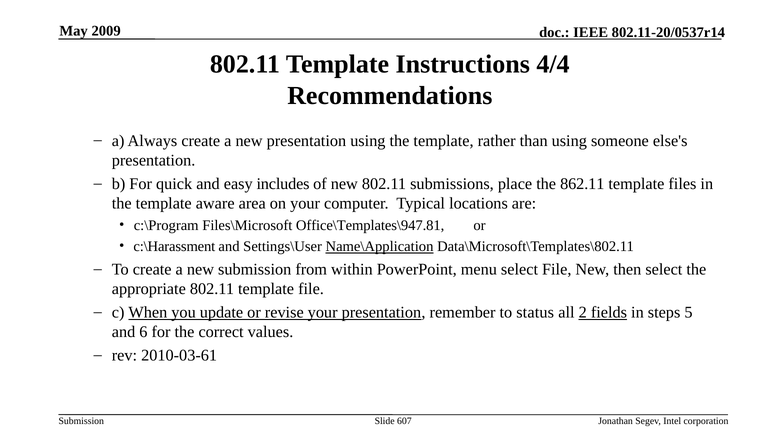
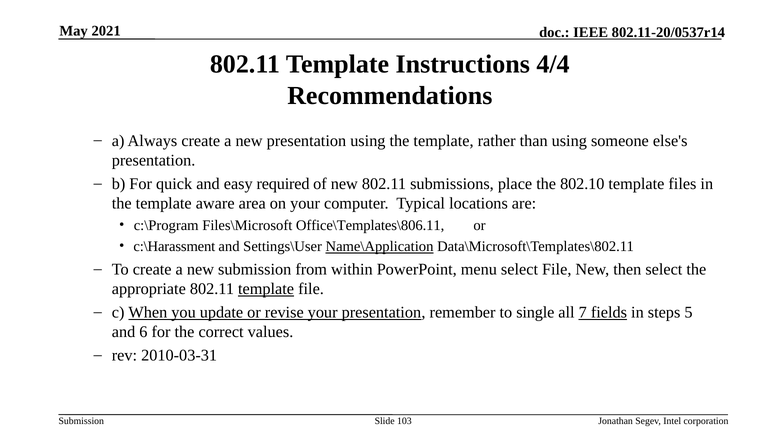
2009: 2009 -> 2021 (106, 31)
includes: includes -> required (283, 184)
862.11: 862.11 -> 802.10 (582, 184)
Office\Templates\947.81: Office\Templates\947.81 -> Office\Templates\806.11 (370, 225)
template underline: none -> present (266, 289)
status: status -> single (535, 312)
2: 2 -> 7 (583, 312)
2010-03-61: 2010-03-61 -> 2010-03-31 (179, 355)
607: 607 -> 103 (404, 421)
